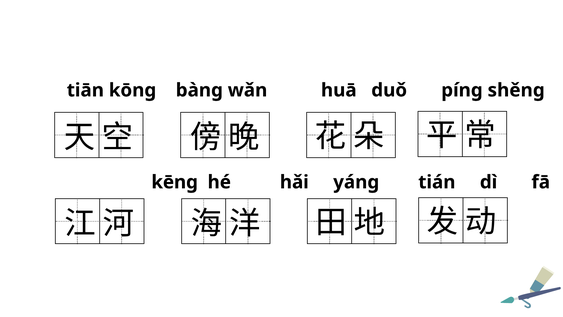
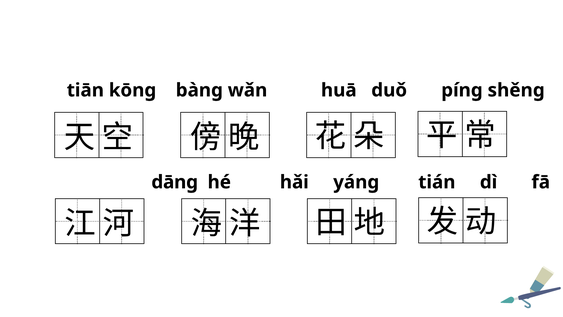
kēnɡ: kēnɡ -> dānɡ (175, 182)
